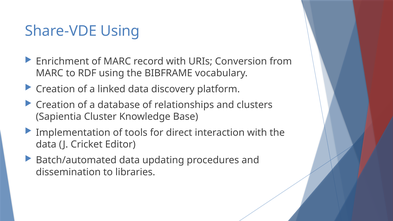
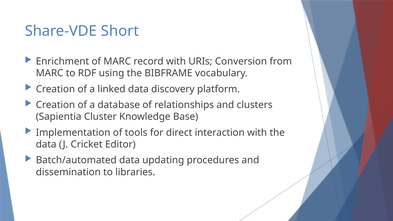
Share-VDE Using: Using -> Short (120, 31)
